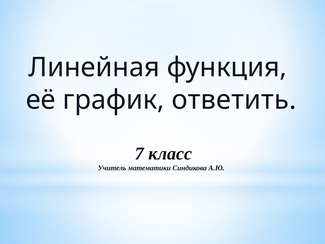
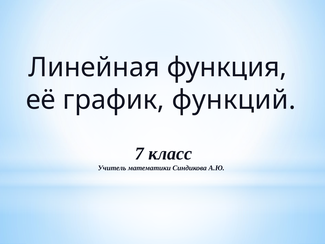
ответить: ответить -> функций (234, 100)
